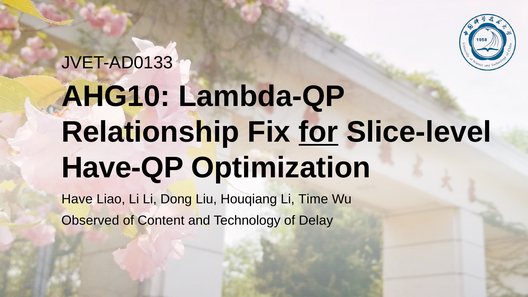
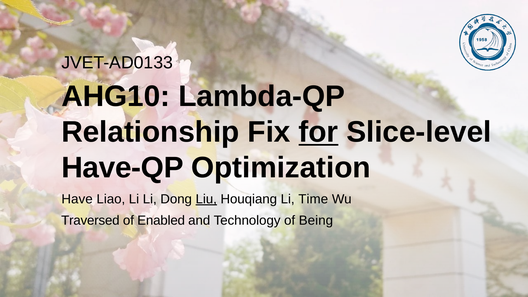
Liu underline: none -> present (206, 199)
Observed: Observed -> Traversed (90, 220)
Content: Content -> Enabled (161, 220)
Delay: Delay -> Being (316, 220)
